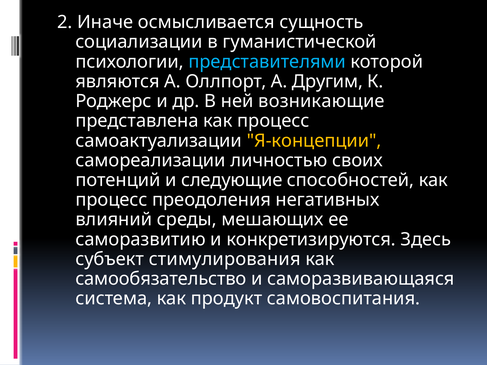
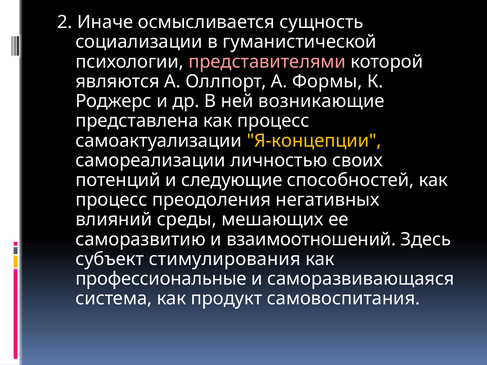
представителями colour: light blue -> pink (267, 62)
Другим: Другим -> Формы (327, 81)
конкретизируются: конкретизируются -> взаимоотношений (311, 239)
самообязательство: самообязательство -> профессиональные (161, 279)
